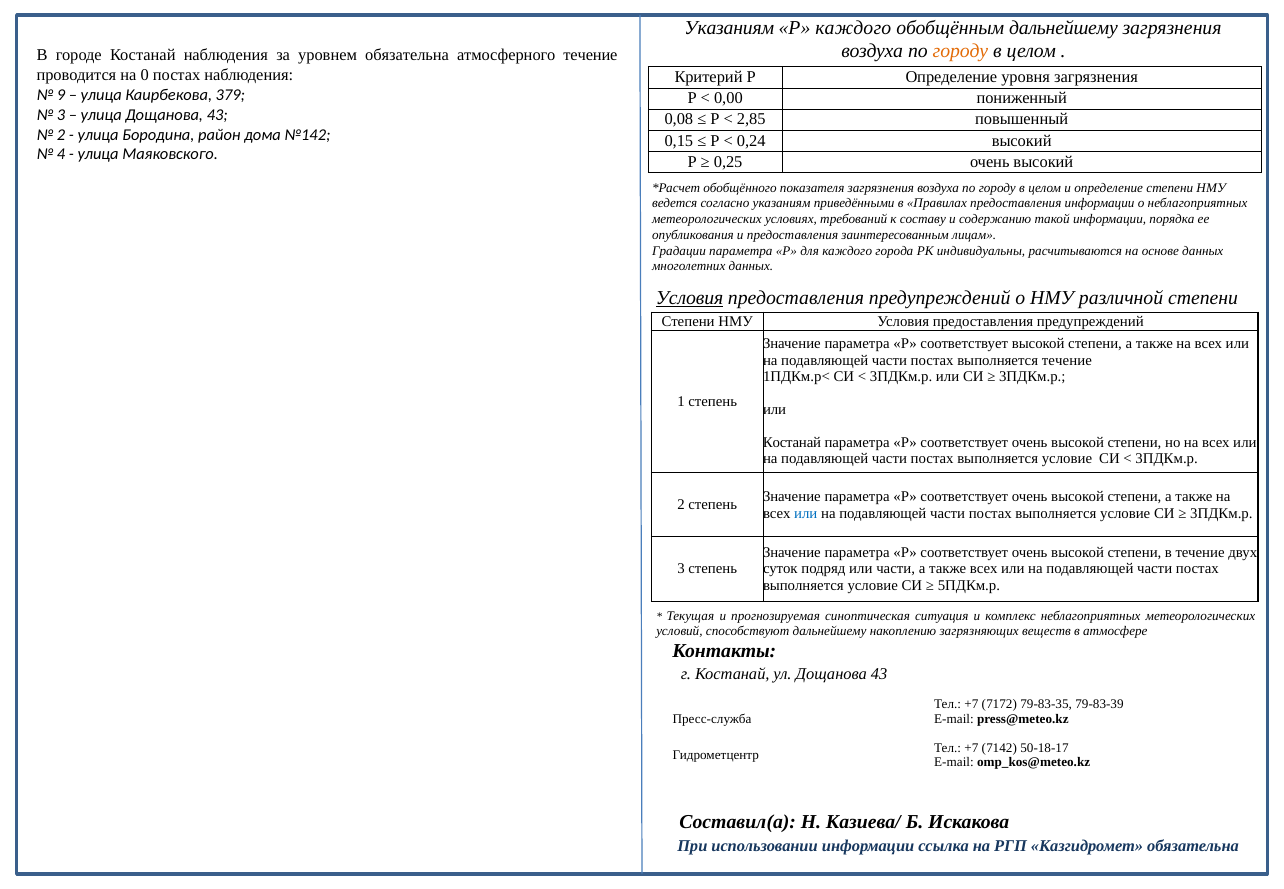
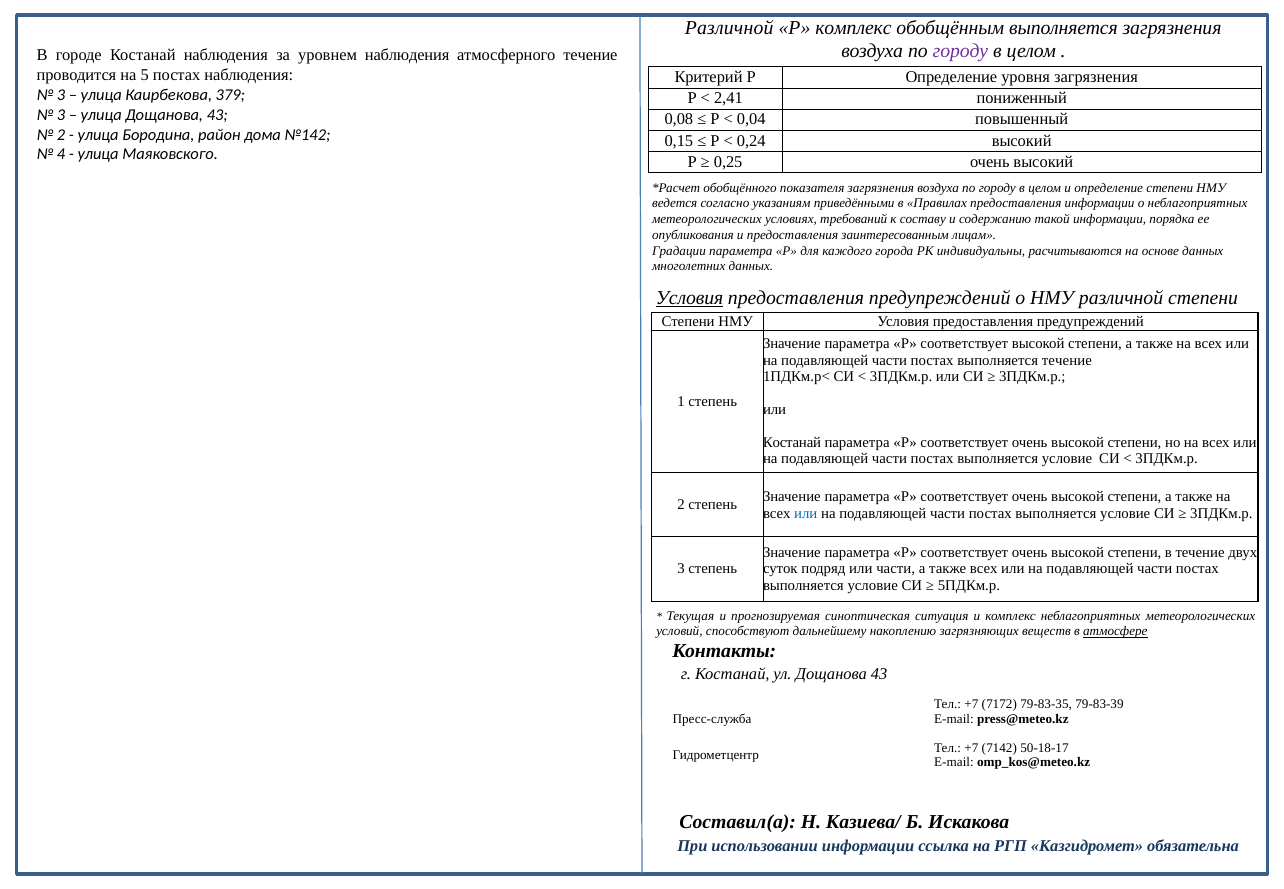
Указаниям: Указаниям -> Различной (729, 28)
Р каждого: каждого -> комплекс (853, 28)
обобщённым дальнейшему: дальнейшему -> выполняется (1063, 28)
городу colour: orange -> purple (960, 51)
уровнем обязательна: обязательна -> наблюдения (407, 55)
0: 0 -> 5 (145, 75)
9: 9 -> 3 (61, 95)
0,00: 0,00 -> 2,41 (728, 98)
2,85: 2,85 -> 0,04 (751, 119)
атмосфере underline: none -> present (1115, 632)
